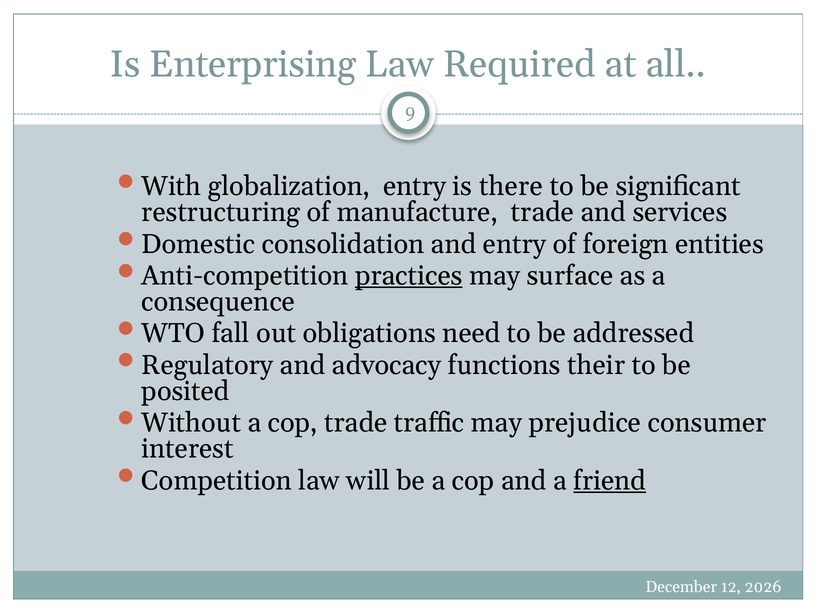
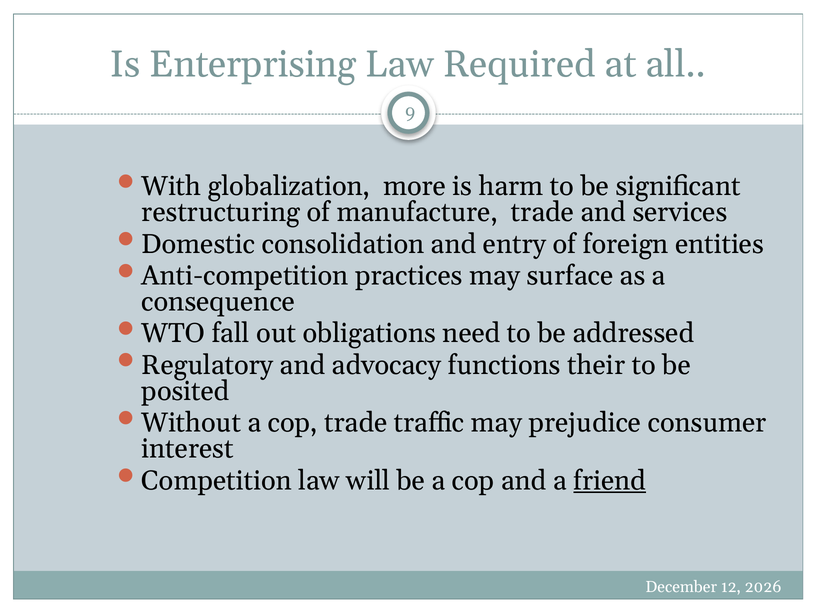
globalization entry: entry -> more (415, 186)
there: there -> harm (511, 186)
practices underline: present -> none (409, 276)
